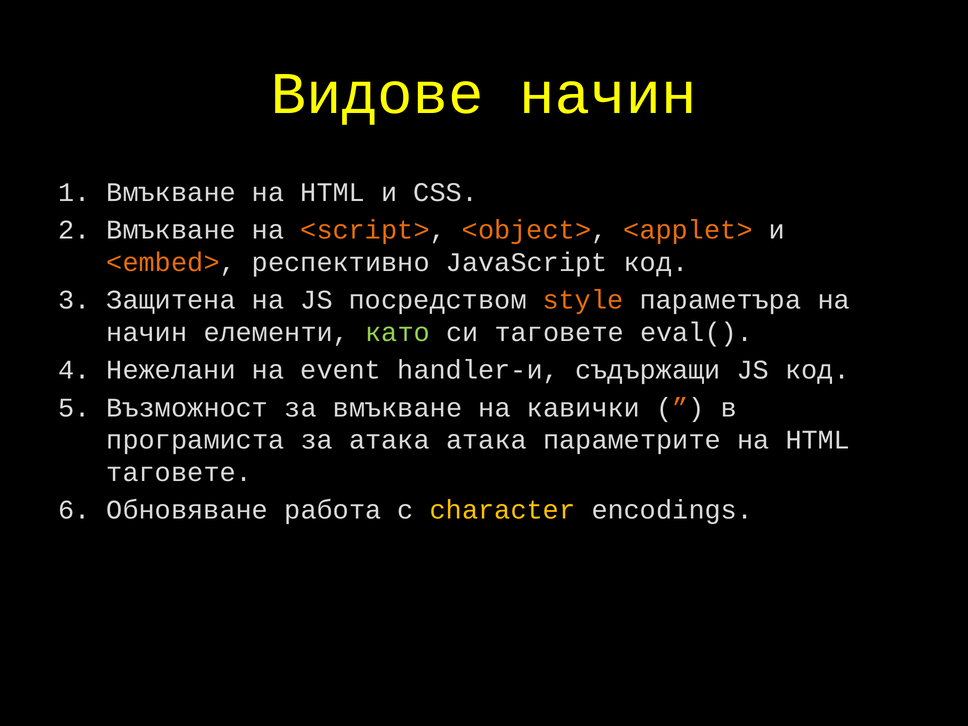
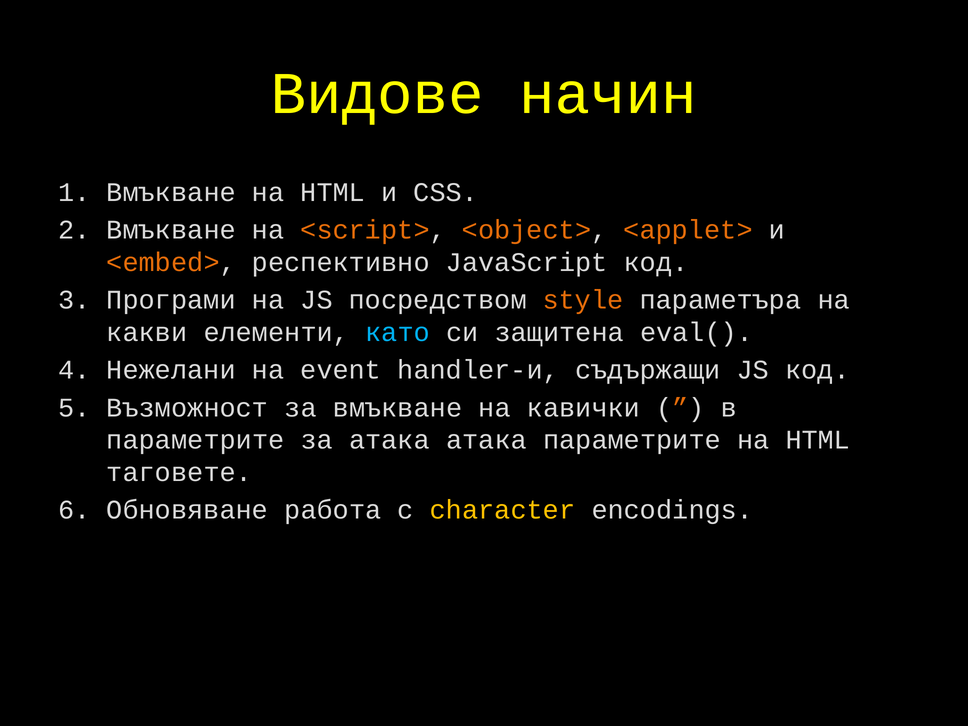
Защитена: Защитена -> Програми (171, 300)
начин: начин -> какви (147, 332)
като colour: light green -> light blue (398, 332)
си таговете: таговете -> защитена (559, 332)
програмиста: програмиста -> параметрите (195, 440)
